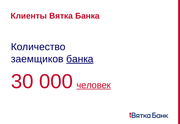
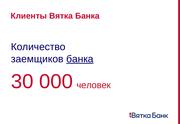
человек underline: present -> none (94, 86)
